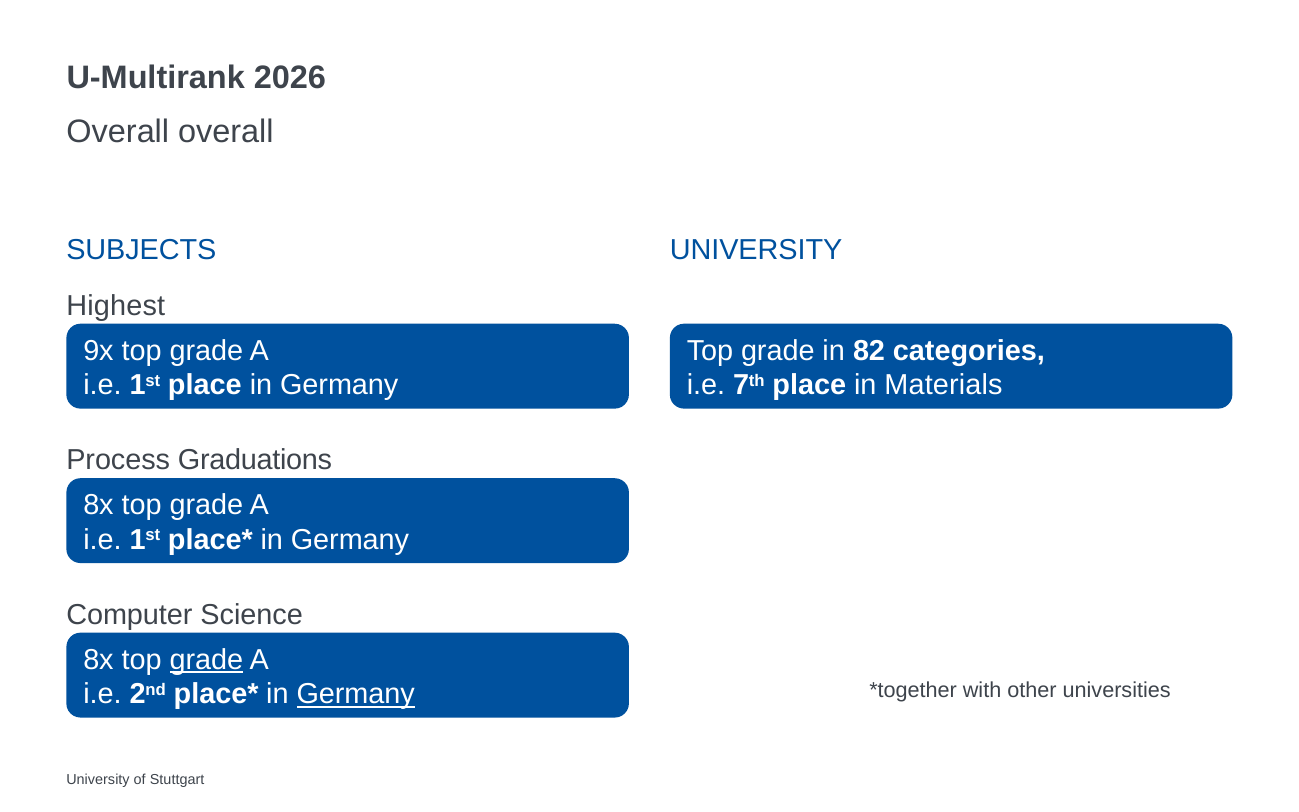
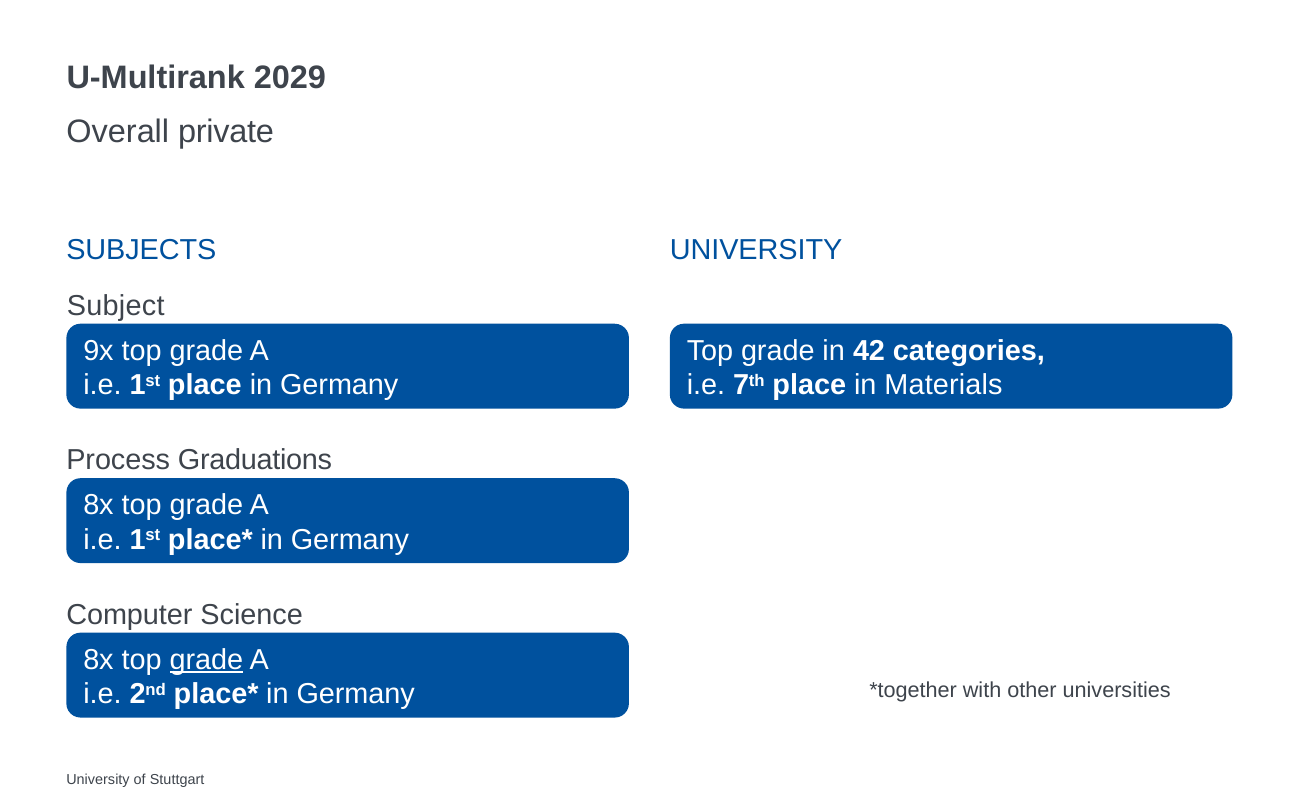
2026: 2026 -> 2029 (290, 78)
Overall overall: overall -> private (226, 131)
Highest: Highest -> Subject (116, 306)
82: 82 -> 42 (869, 351)
Germany underline: present -> none (356, 694)
